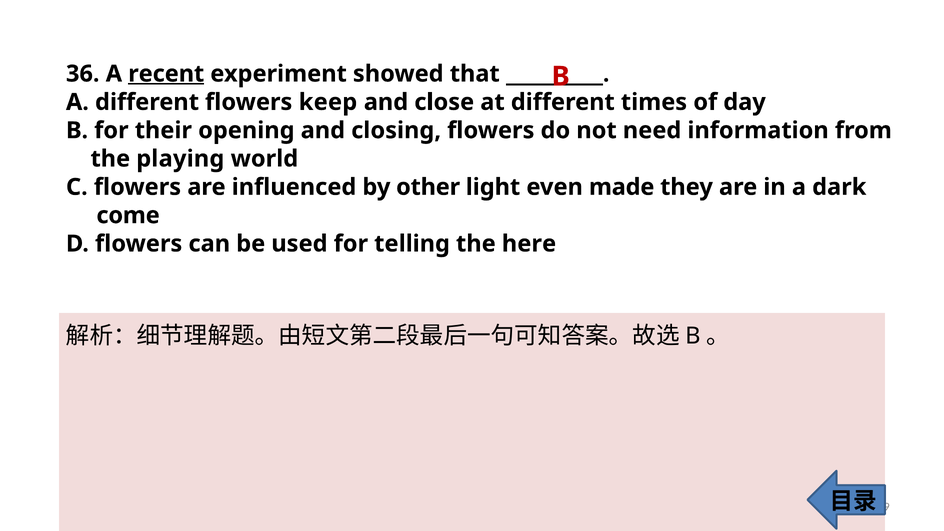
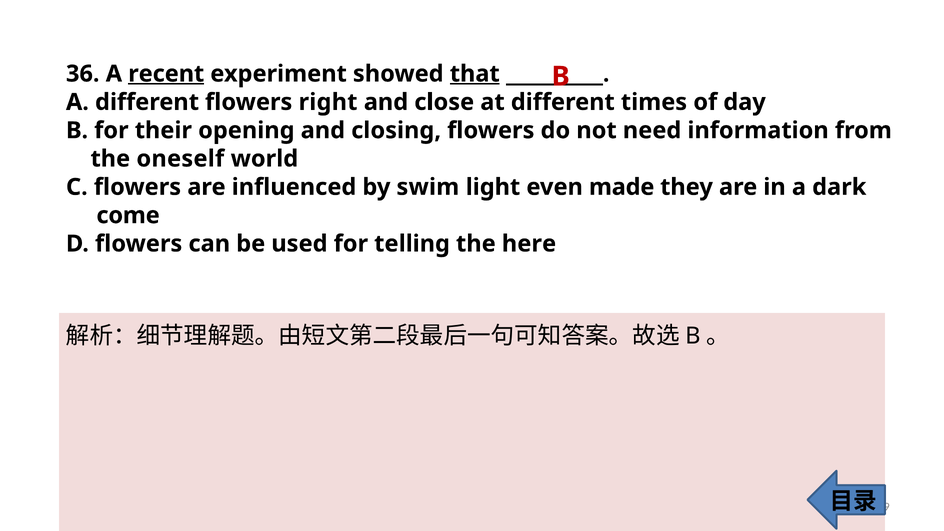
that underline: none -> present (475, 74)
keep: keep -> right (328, 102)
playing: playing -> oneself (180, 159)
other: other -> swim (428, 187)
